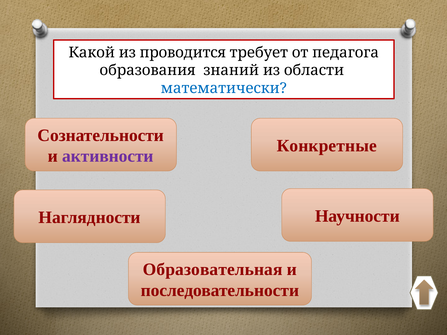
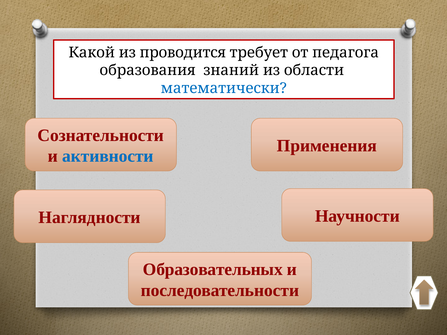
Конкретные: Конкретные -> Применения (327, 146)
активности colour: purple -> blue (108, 156)
Образовательная: Образовательная -> Образовательных (213, 270)
